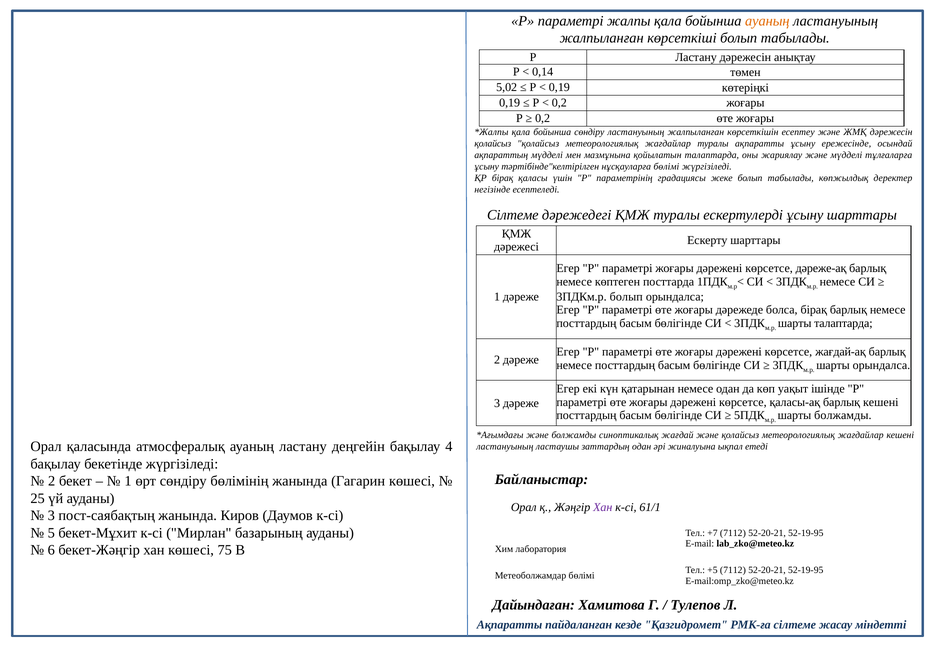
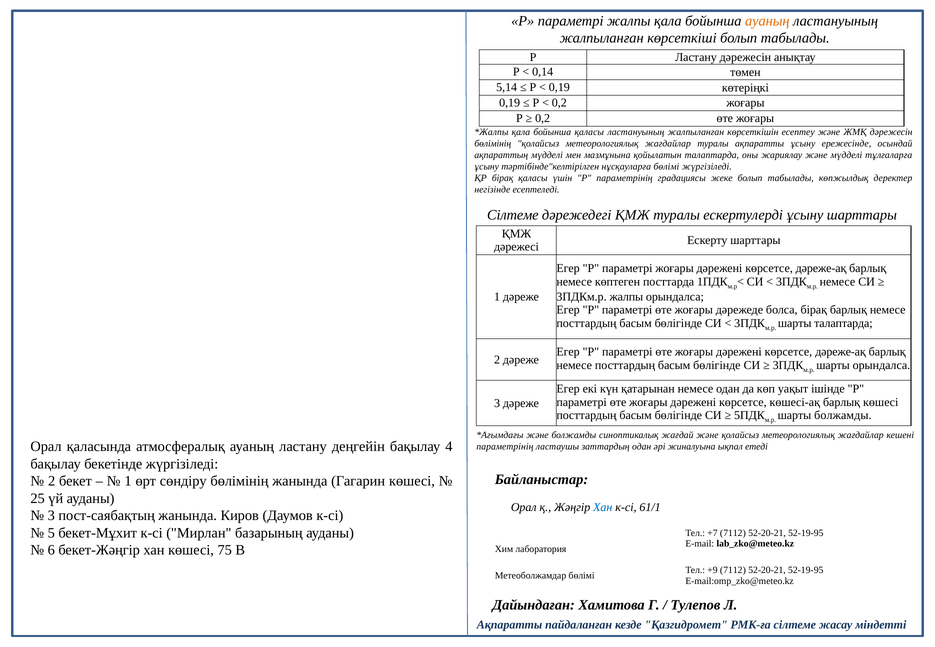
5,02: 5,02 -> 5,14 (507, 87)
бойынша сөндіру: сөндіру -> қаласы (589, 132)
қолайсыз: қолайсыз -> бөлімінің (493, 143)
3ПДКм.р болып: болып -> жалпы (626, 297)
жағдай-ақ: жағдай-ақ -> дәреже-ақ (841, 352)
қаласы-ақ: қаласы-ақ -> көшесі-ақ (795, 402)
барлық кешені: кешені -> көшесі (881, 402)
ластануының: ластануының -> параметрінің (505, 447)
Хан colour: purple -> blue (603, 508)
+5: +5 -> +9 (712, 571)
